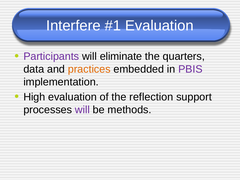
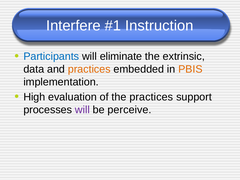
Evaluation: Evaluation -> Instruction (159, 26)
Participants colour: purple -> blue (51, 56)
quarters: quarters -> extrinsic (184, 56)
PBIS colour: purple -> orange (190, 69)
the reflection: reflection -> practices (151, 97)
methods: methods -> perceive (129, 110)
